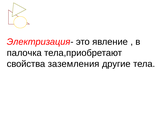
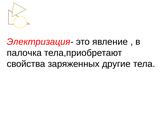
заземления: заземления -> заряженных (74, 64)
